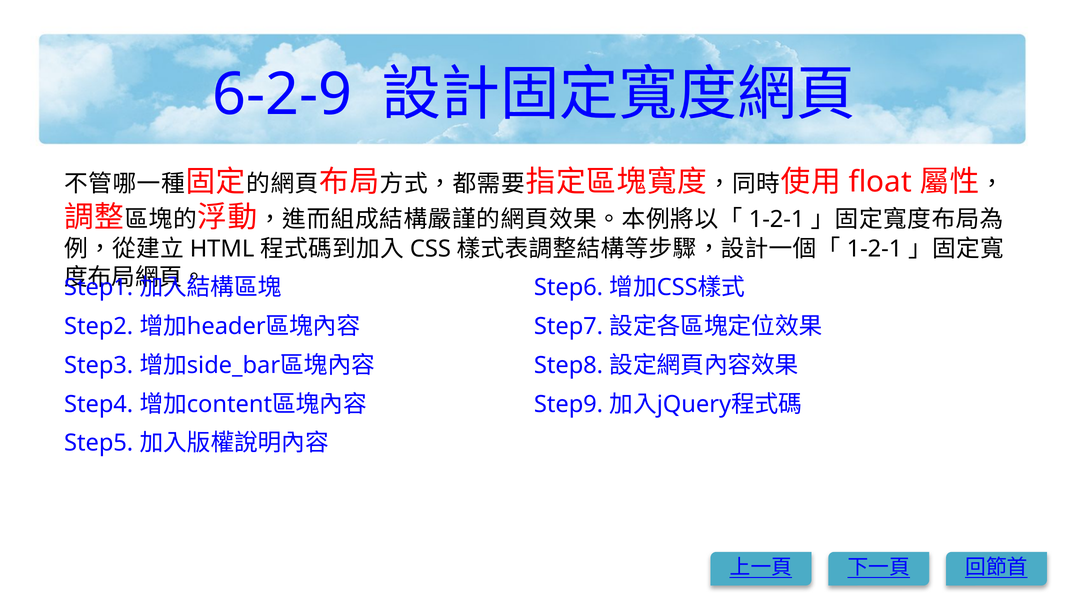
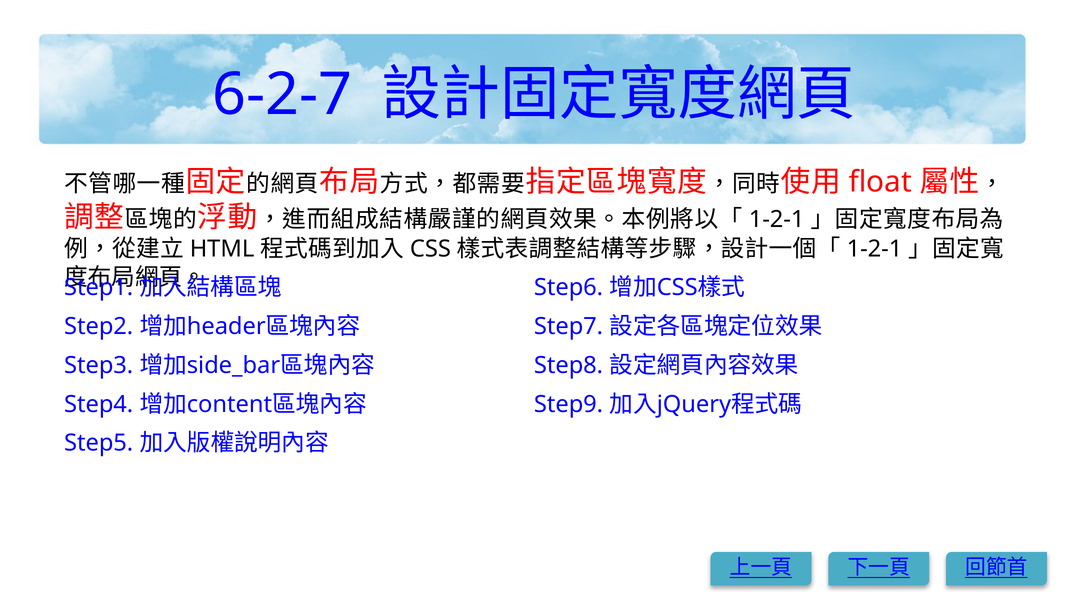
6-2-9: 6-2-9 -> 6-2-7 (282, 95)
